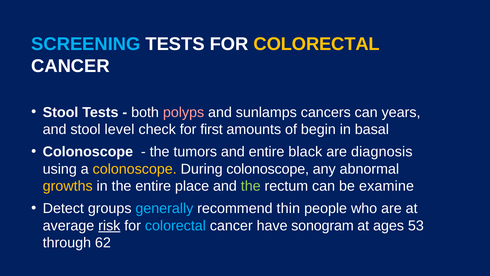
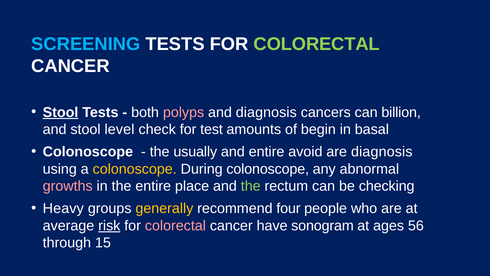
COLORECTAL colour: yellow -> light green (317, 44)
Stool underline: none -> present (61, 112)
and sunlamps: sunlamps -> diagnosis (266, 112)
years: years -> billion (401, 112)
first: first -> test (212, 129)
tumors: tumors -> usually (195, 152)
black: black -> avoid (305, 152)
growths colour: yellow -> pink (68, 186)
examine: examine -> checking (387, 186)
Detect: Detect -> Heavy (63, 208)
generally colour: light blue -> yellow (164, 208)
thin: thin -> four (288, 208)
colorectal colour: light blue -> pink (175, 225)
53: 53 -> 56 (416, 225)
62: 62 -> 15 (103, 243)
